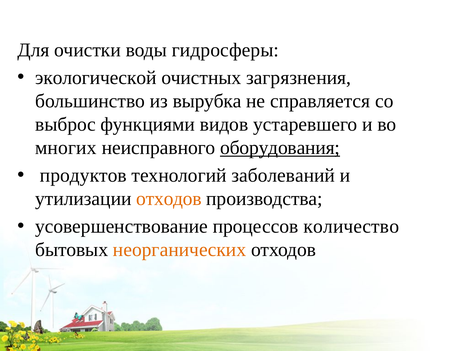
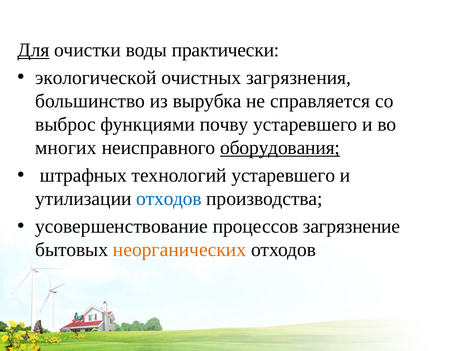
Для underline: none -> present (34, 50)
гидросферы: гидросферы -> практически (226, 50)
видов: видов -> почву (224, 124)
продуктов: продуктов -> штрафных (83, 175)
технологий заболеваний: заболеваний -> устаревшего (283, 175)
отходов colour: orange -> blue (169, 199)
количество: количество -> загрязнение (352, 226)
